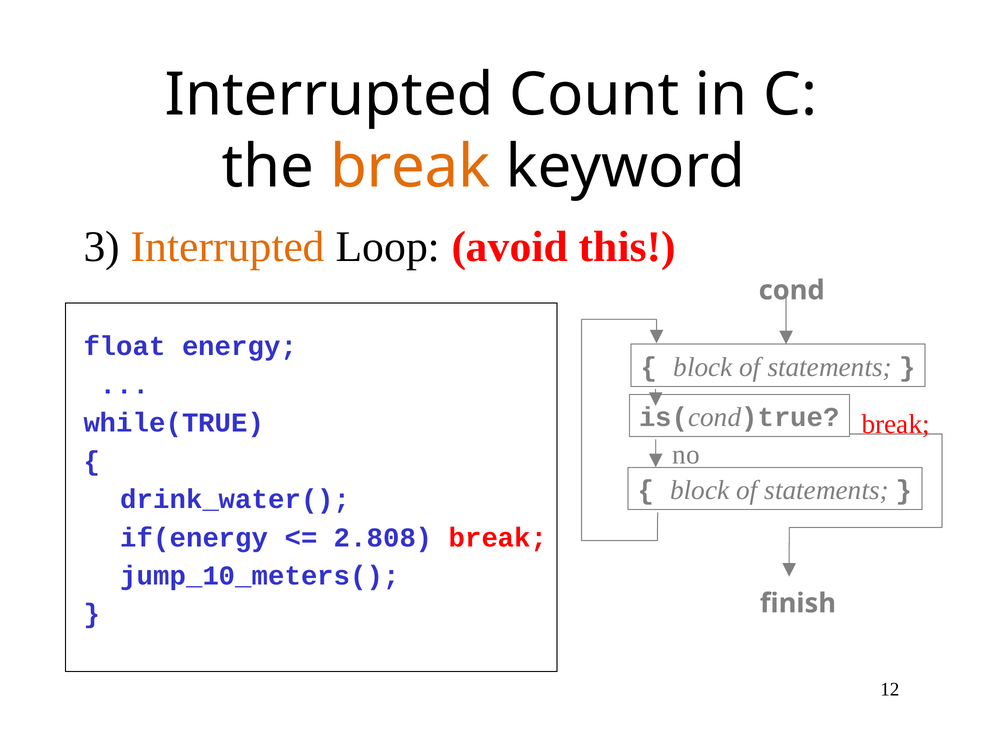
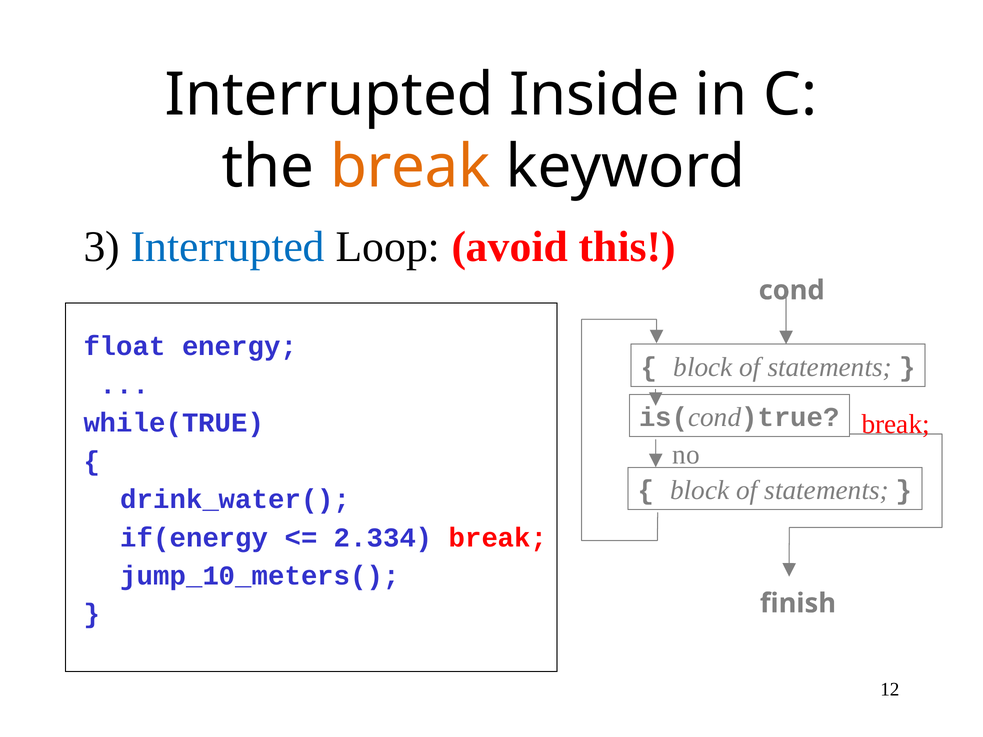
Count: Count -> Inside (595, 95)
Interrupted colour: orange -> blue (228, 247)
2.808: 2.808 -> 2.334 (383, 538)
